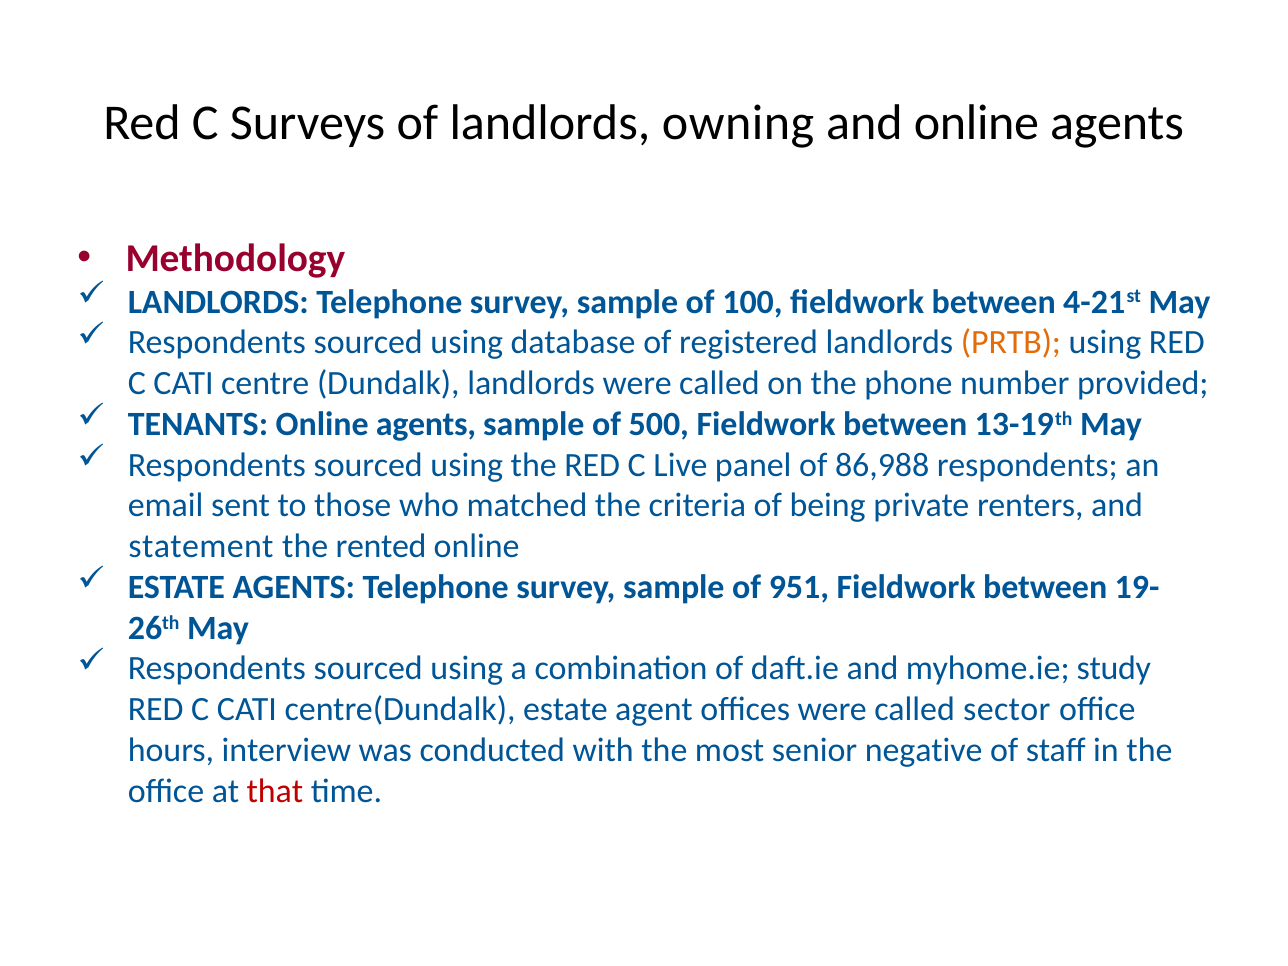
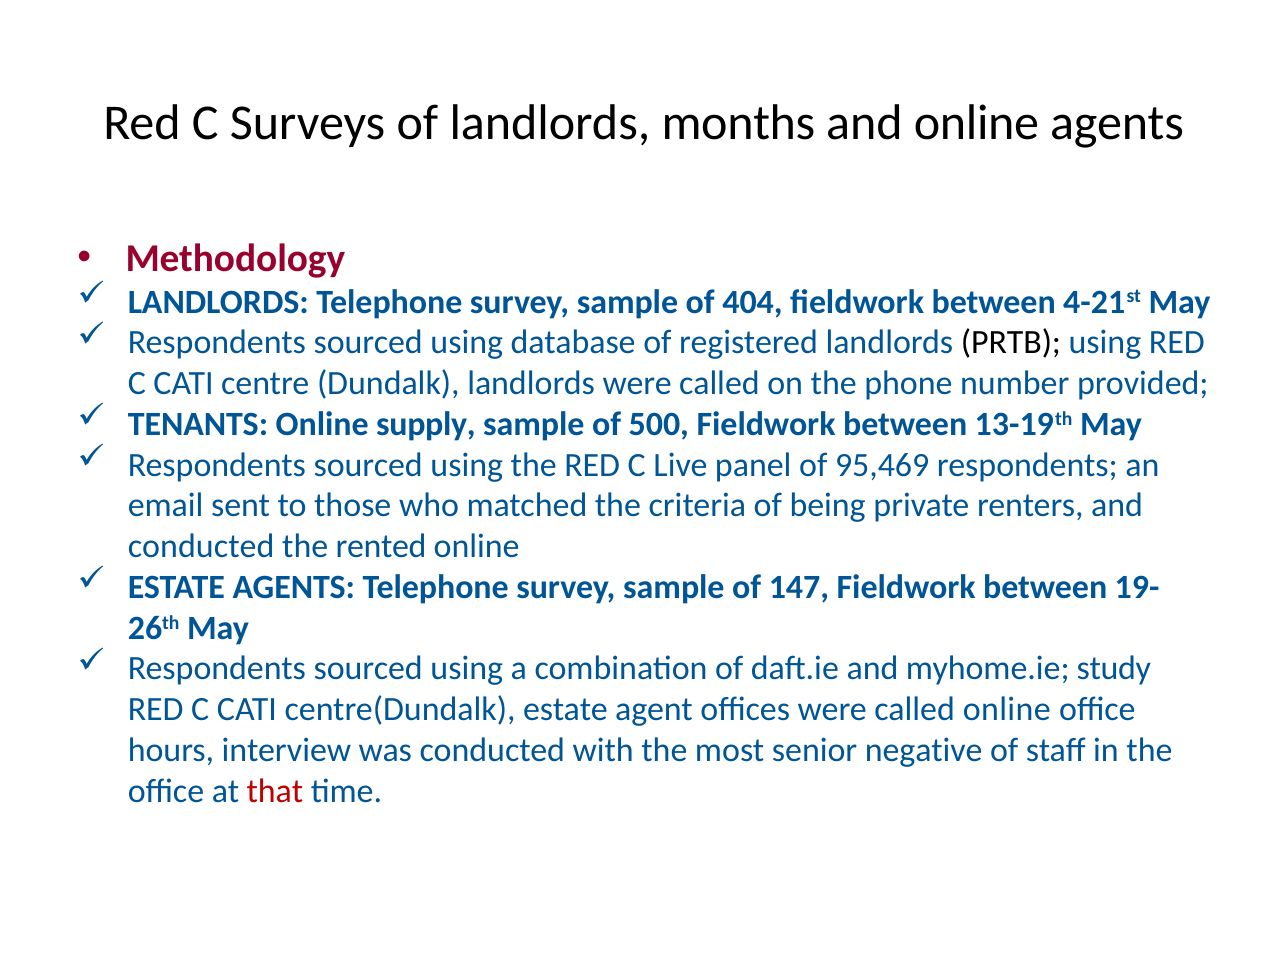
owning: owning -> months (738, 123)
100: 100 -> 404 (753, 302)
PRTB colour: orange -> black (1011, 343)
TENANTS Online agents: agents -> supply (426, 424)
86,988: 86,988 -> 95,469 (882, 465)
statement: statement -> conducted (201, 546)
951: 951 -> 147 (799, 587)
called sector: sector -> online (1007, 710)
